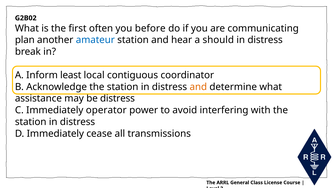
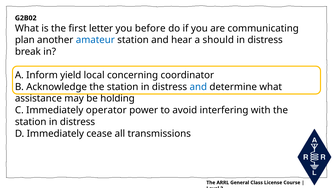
often: often -> letter (101, 28)
least: least -> yield (71, 75)
contiguous: contiguous -> concerning (133, 75)
and colour: orange -> blue (198, 86)
be distress: distress -> holding (117, 98)
